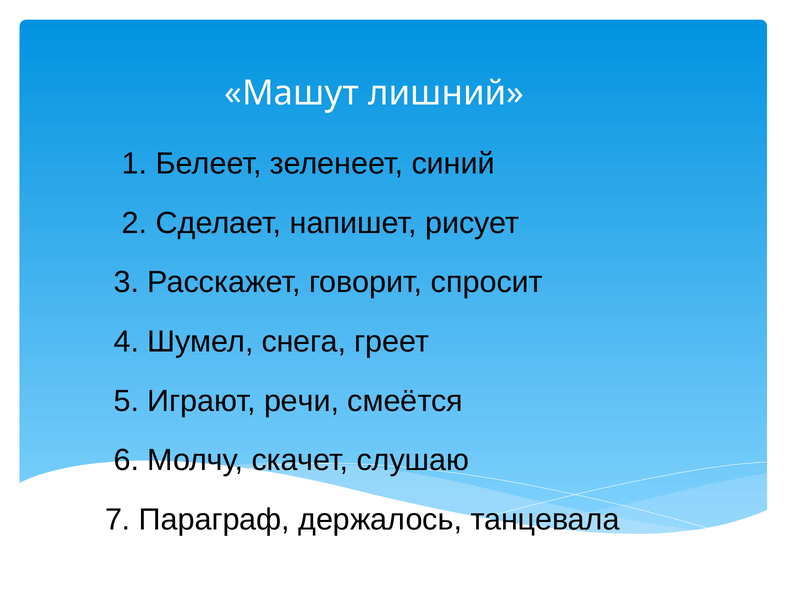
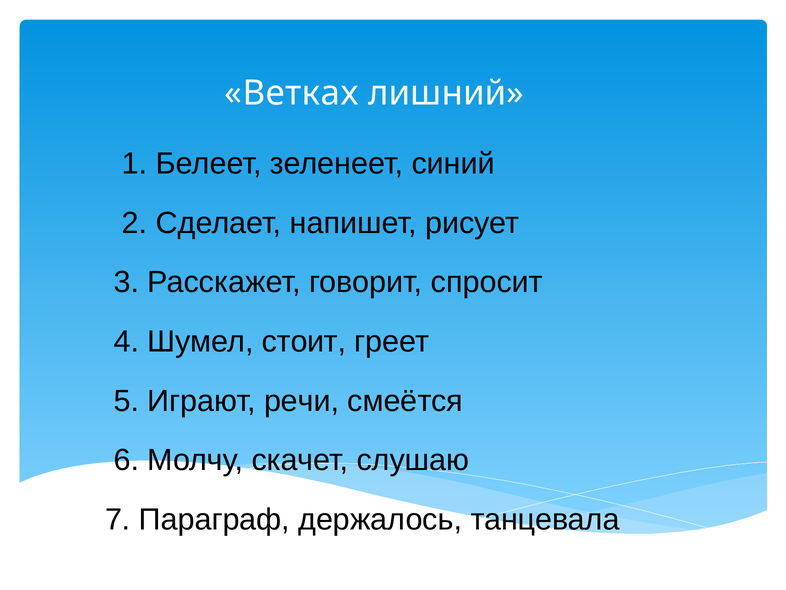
Машут: Машут -> Ветках (291, 93)
снега: снега -> стоит (304, 341)
